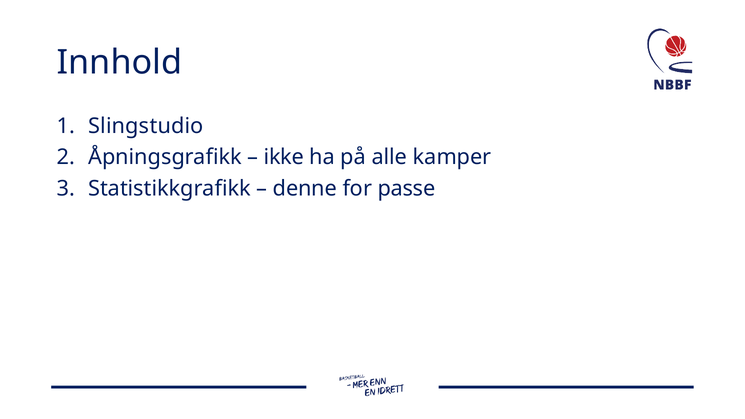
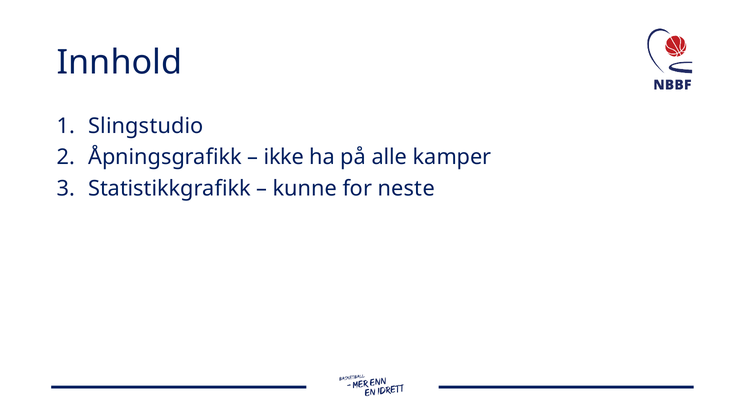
denne: denne -> kunne (305, 188)
passe: passe -> neste (406, 188)
